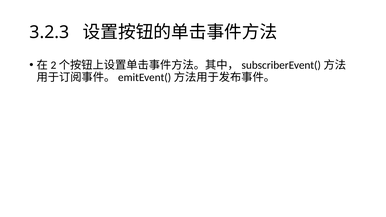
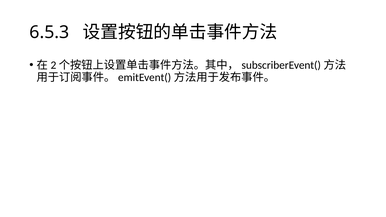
3.2.3: 3.2.3 -> 6.5.3 (49, 32)
